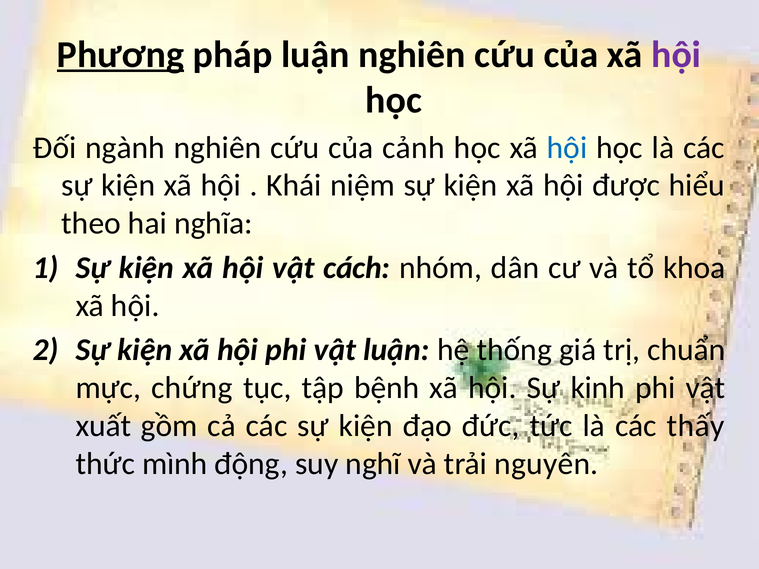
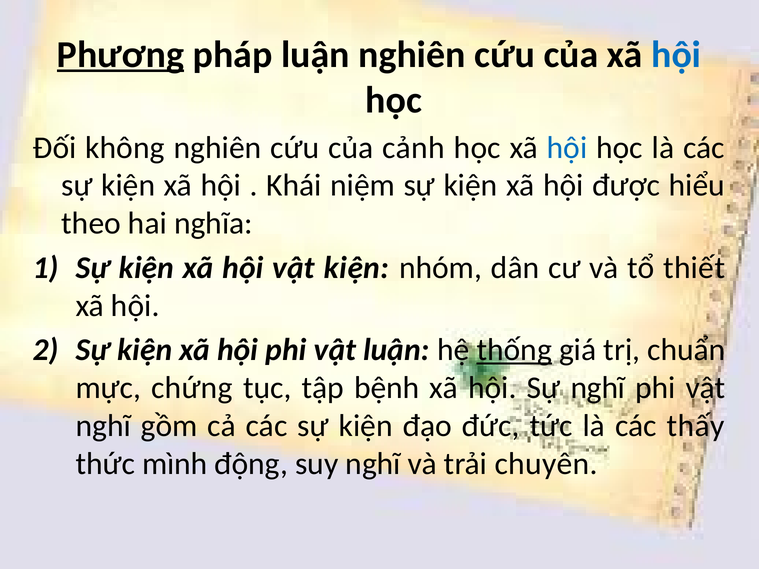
hội colour: purple -> blue (676, 55)
ngành: ngành -> không (125, 148)
vật cách: cách -> kiện (357, 268)
khoa: khoa -> thiết (694, 268)
thống underline: none -> present (514, 350)
Sự kinh: kinh -> nghĩ (598, 388)
xuất: xuất -> nghĩ (103, 426)
nguyên: nguyên -> chuyên (546, 464)
